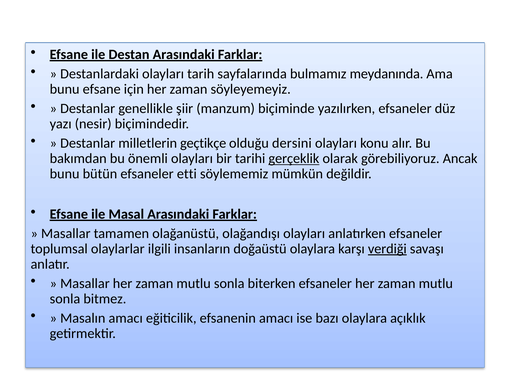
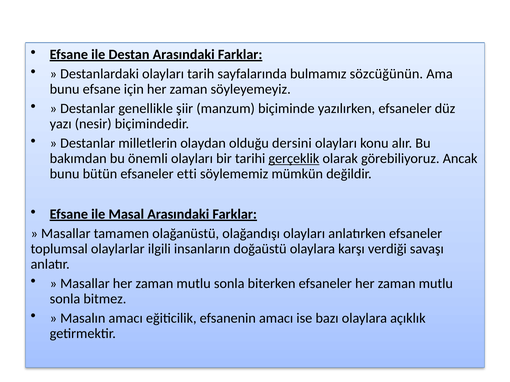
meydanında: meydanında -> sözcüğünün (386, 74)
geçtikçe: geçtikçe -> olaydan (203, 143)
verdiği underline: present -> none (387, 249)
